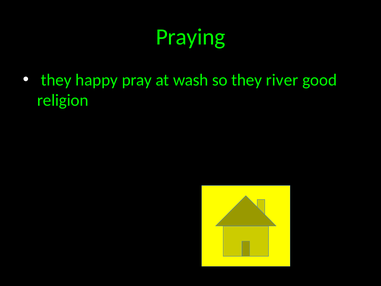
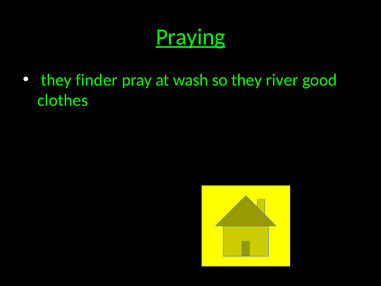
Praying underline: none -> present (191, 37)
happy: happy -> finder (97, 80)
religion: religion -> clothes (63, 100)
